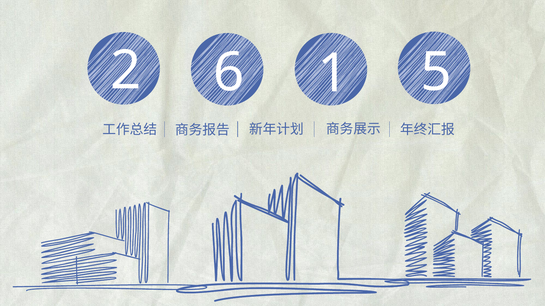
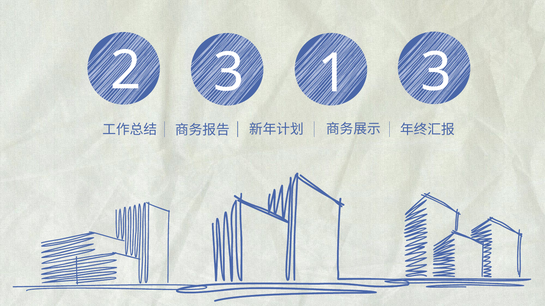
2 6: 6 -> 3 (229, 73)
1 5: 5 -> 3 (436, 72)
